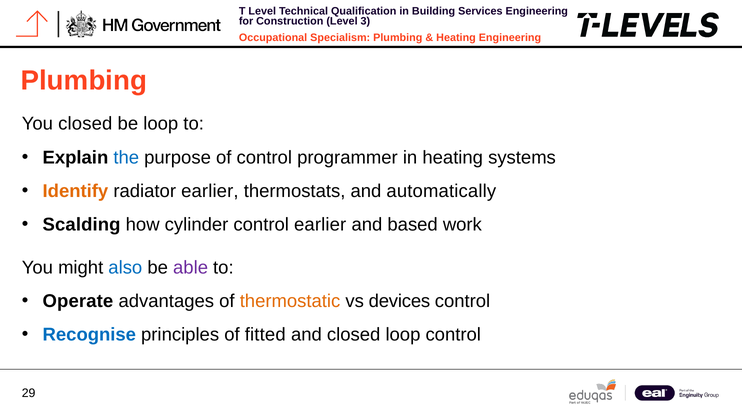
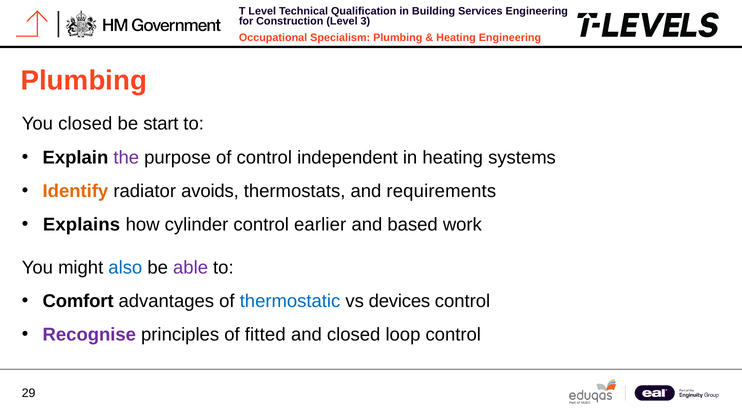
be loop: loop -> start (161, 124)
the colour: blue -> purple (126, 157)
programmer: programmer -> independent (348, 157)
radiator earlier: earlier -> avoids (210, 191)
automatically: automatically -> requirements (441, 191)
Scalding: Scalding -> Explains (82, 225)
Operate: Operate -> Comfort (78, 301)
thermostatic colour: orange -> blue (290, 301)
Recognise colour: blue -> purple (89, 335)
